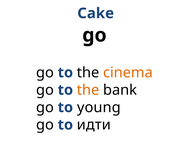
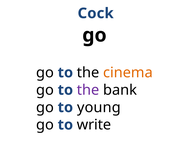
Cake: Cake -> Cock (96, 13)
the colour: orange -> purple (88, 90)
идти: идти -> write (94, 125)
